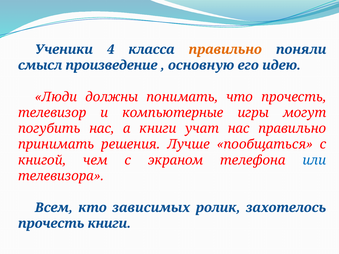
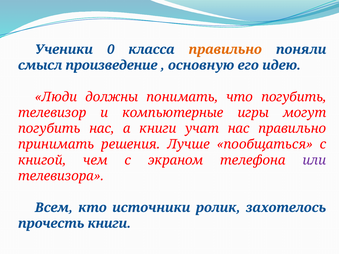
4: 4 -> 0 (111, 50)
что прочесть: прочесть -> погубить (294, 97)
или colour: blue -> purple (314, 160)
зависимых: зависимых -> источники (151, 208)
